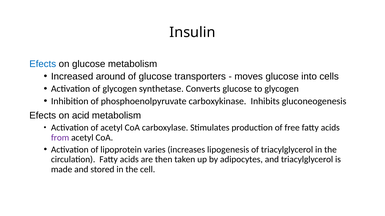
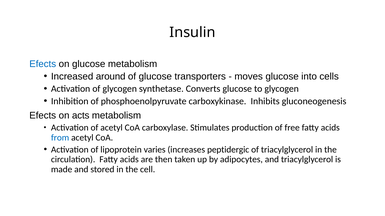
acid: acid -> acts (81, 116)
from colour: purple -> blue (60, 138)
lipogenesis: lipogenesis -> peptidergic (228, 150)
